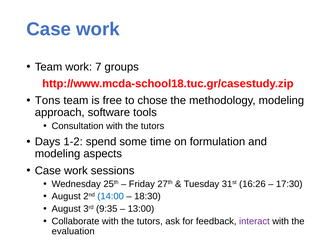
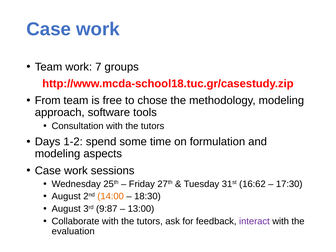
Tons: Tons -> From (48, 100)
16:26: 16:26 -> 16:62 (252, 184)
14:00 colour: blue -> orange (111, 196)
9:35: 9:35 -> 9:87 (107, 209)
